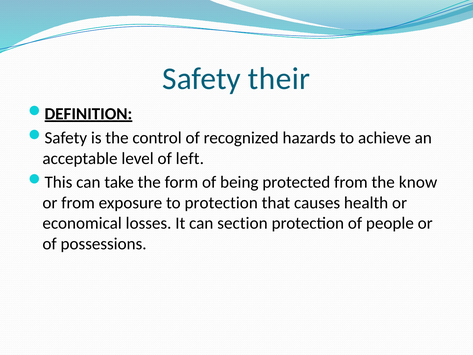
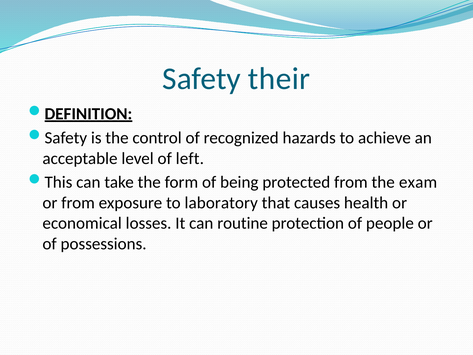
know: know -> exam (418, 182)
to protection: protection -> laboratory (221, 203)
section: section -> routine (243, 223)
